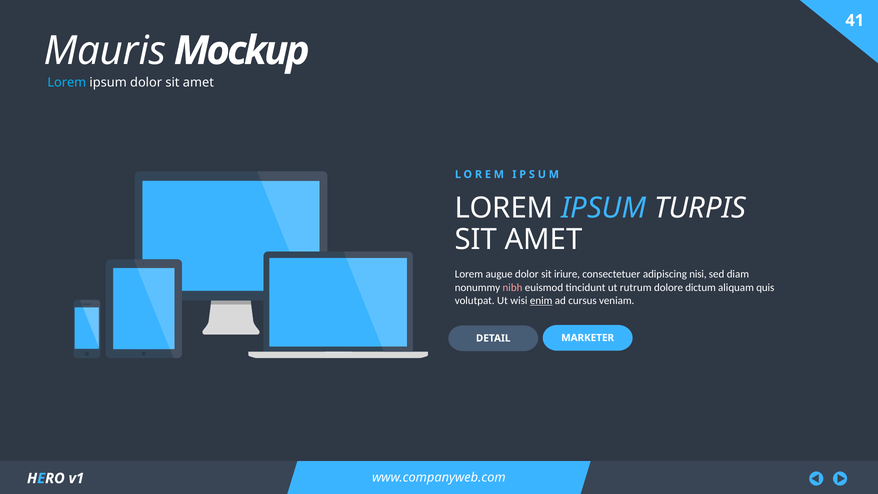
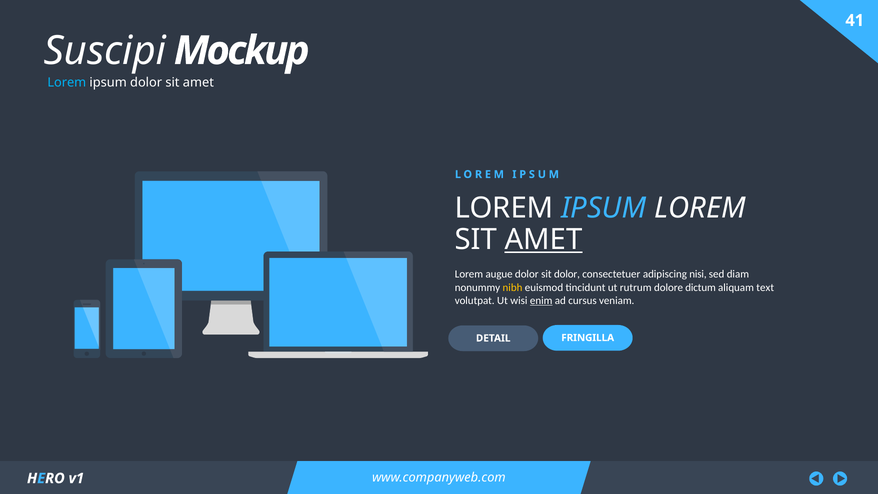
Mauris: Mauris -> Suscipi (105, 51)
IPSUM TURPIS: TURPIS -> LOREM (700, 208)
AMET underline: none -> present (544, 240)
sit iriure: iriure -> dolor (567, 274)
nibh colour: pink -> yellow (513, 287)
quis: quis -> text (765, 287)
MARKETER: MARKETER -> FRINGILLA (588, 338)
